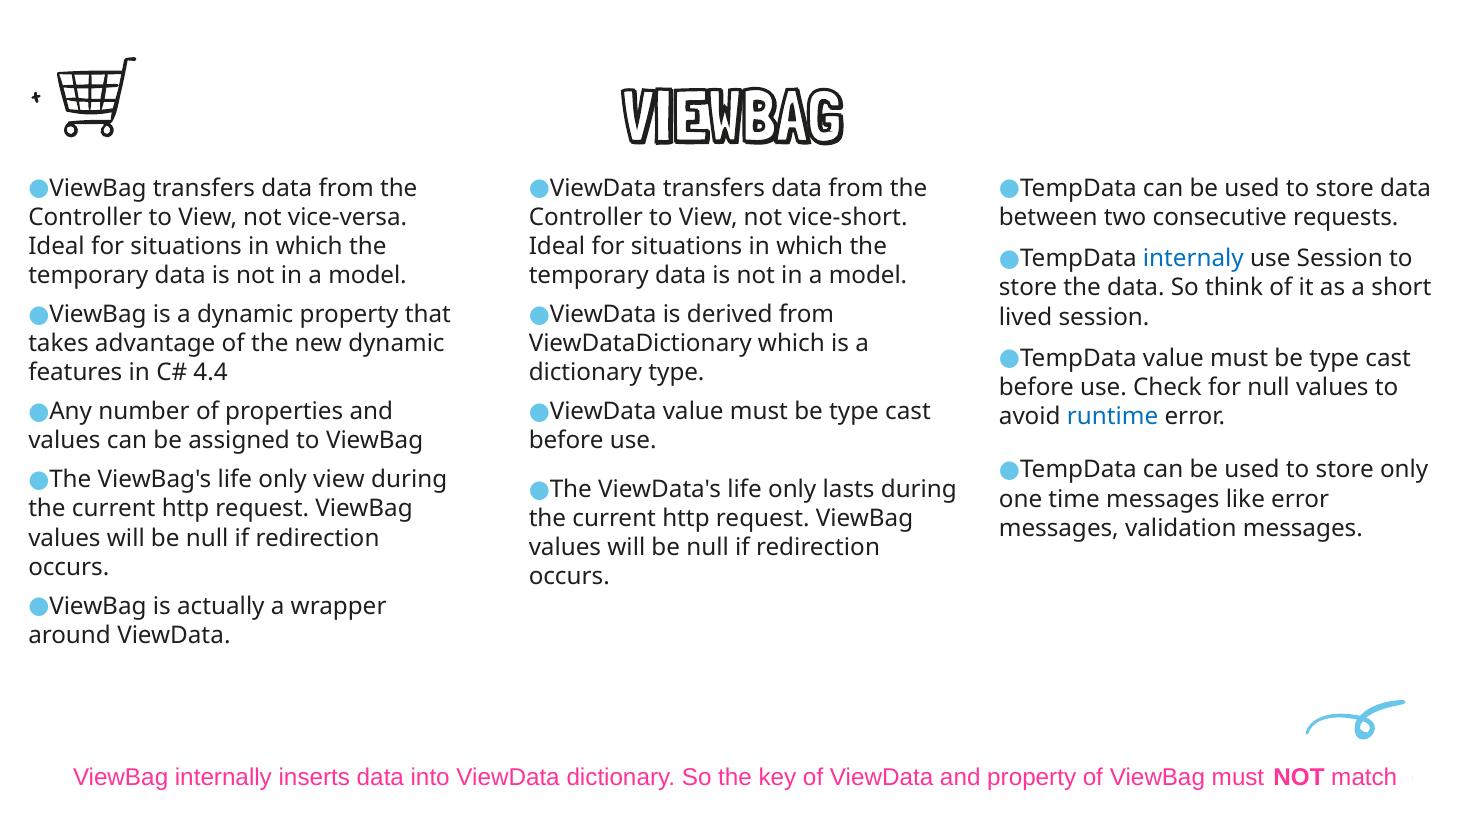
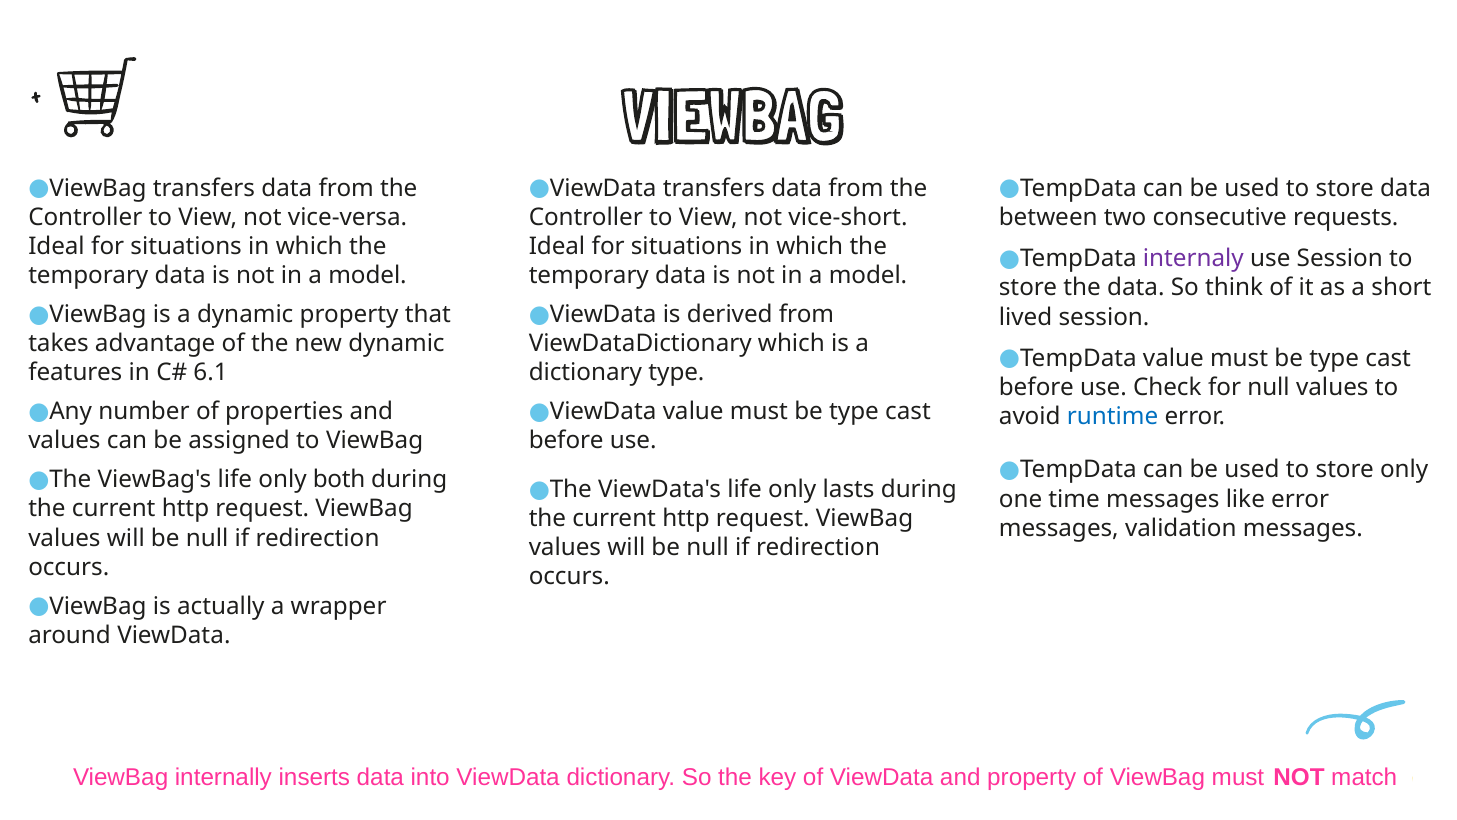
internaly colour: blue -> purple (1193, 259)
4.4: 4.4 -> 6.1 (211, 373)
only view: view -> both (339, 480)
